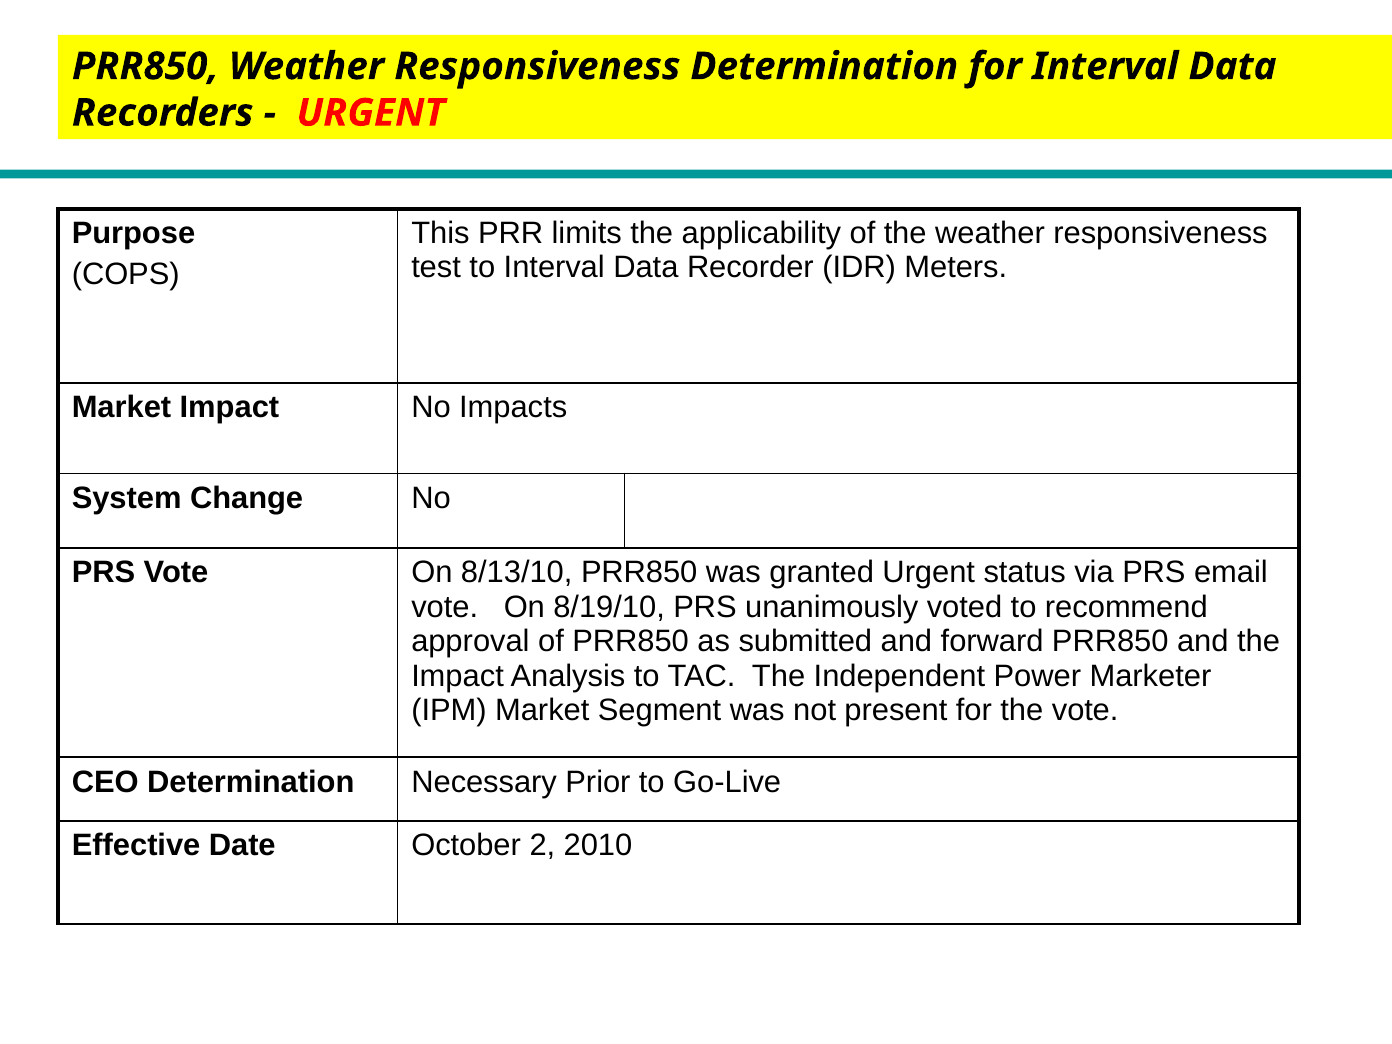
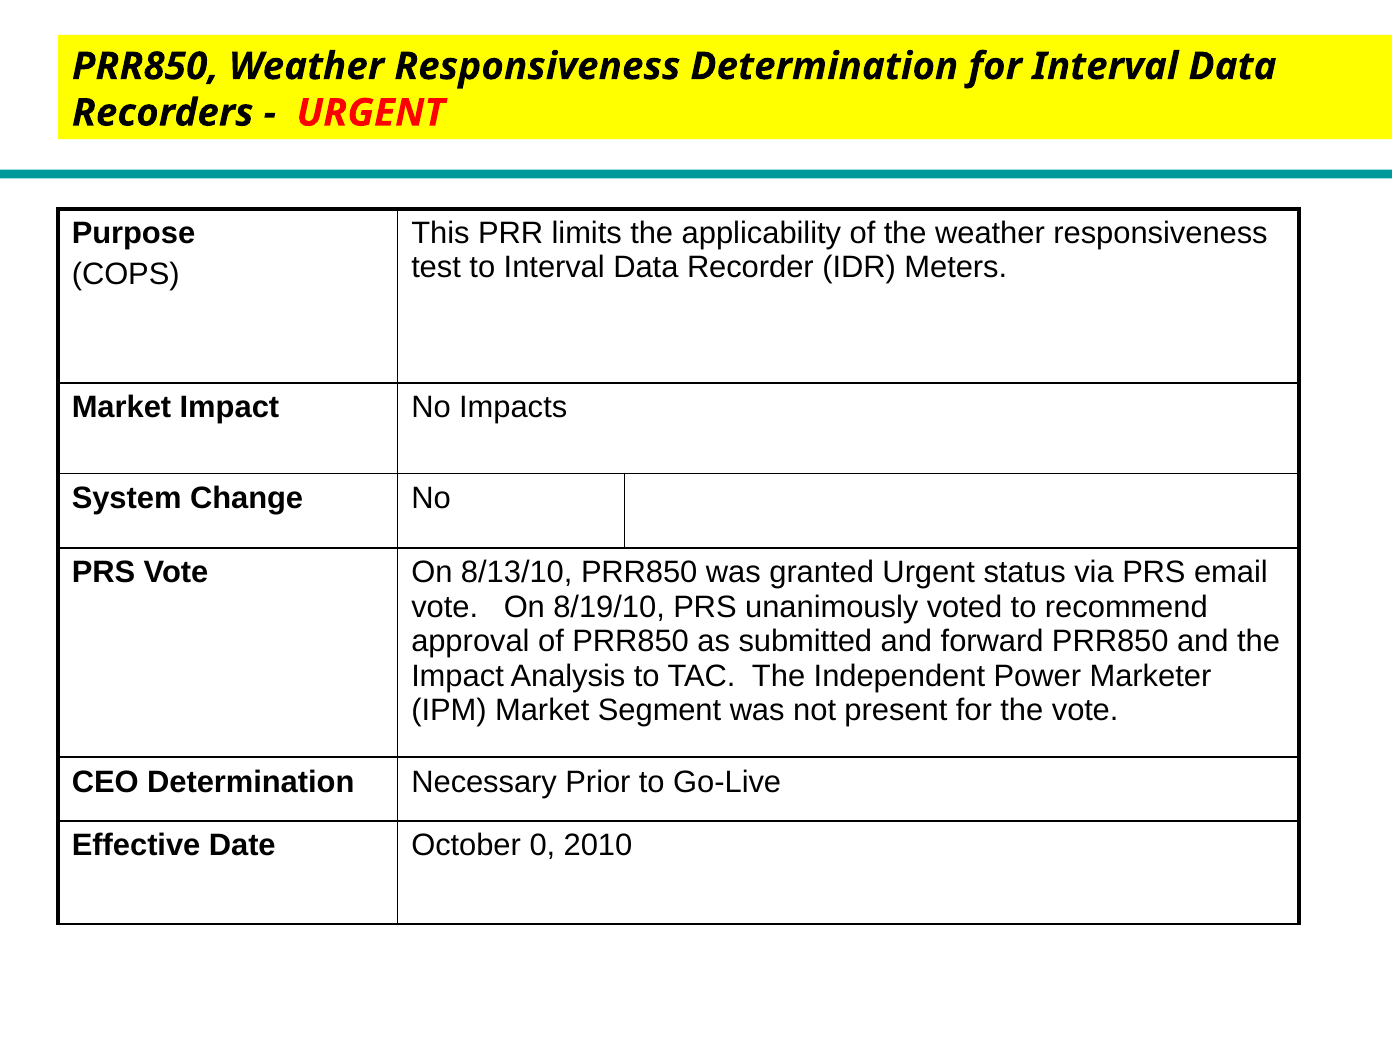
2: 2 -> 0 (542, 846)
